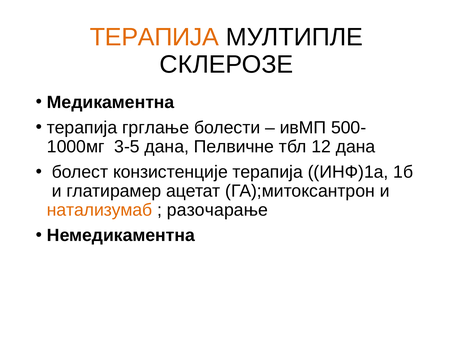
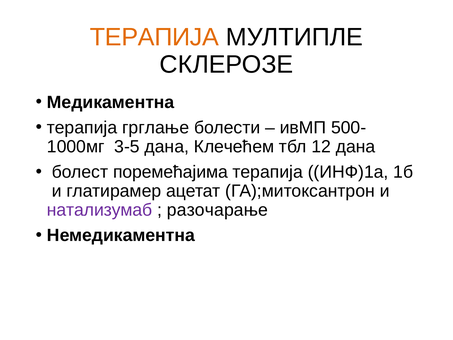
Пелвичне: Пелвичне -> Клечећем (234, 146)
конзистенције: конзистенције -> поремећајима (170, 172)
натализумаб colour: orange -> purple (100, 210)
